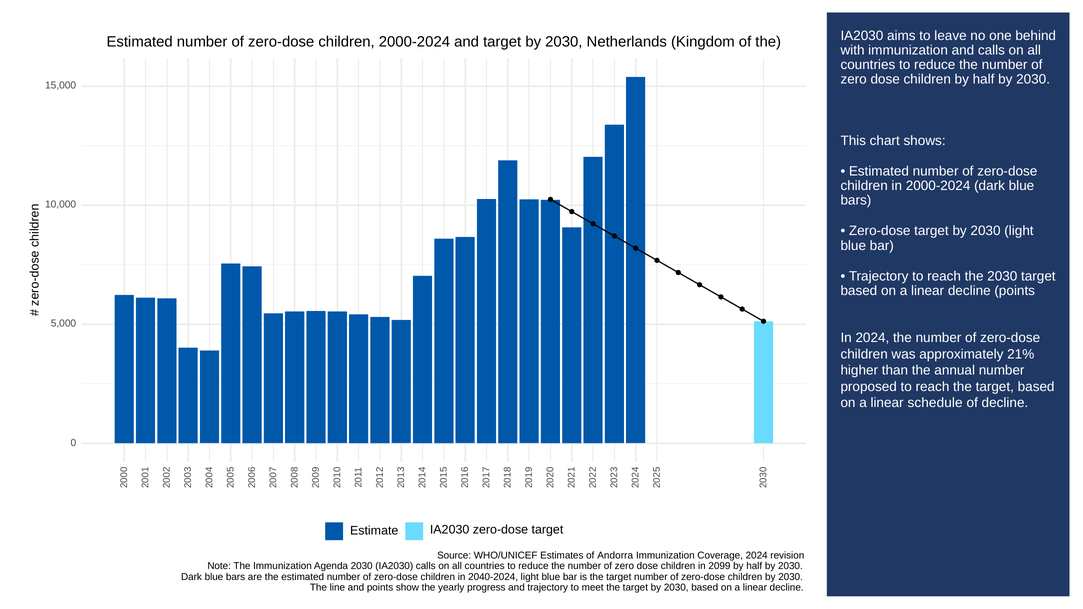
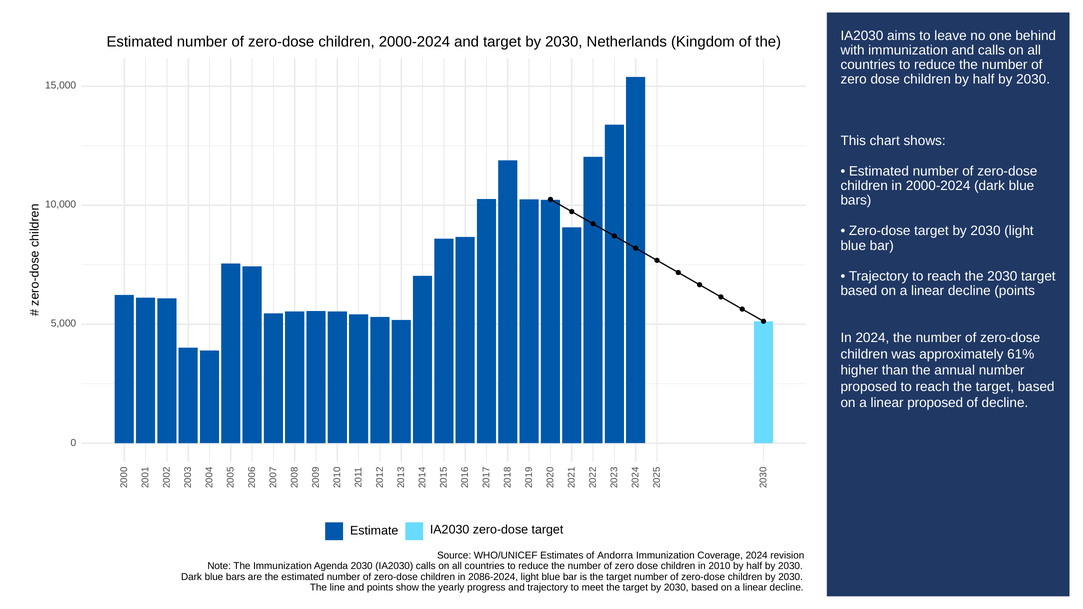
21%: 21% -> 61% (1021, 354)
linear schedule: schedule -> proposed (935, 403)
2099: 2099 -> 2010 (719, 566)
2040-2024: 2040-2024 -> 2086-2024 (493, 577)
